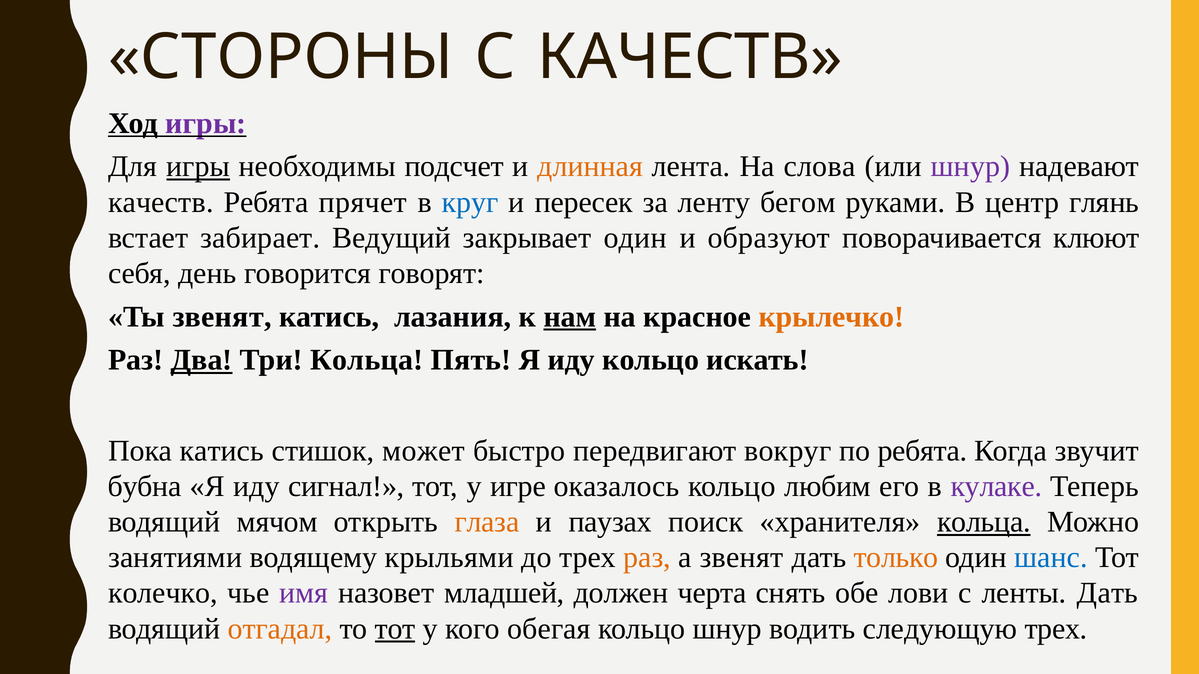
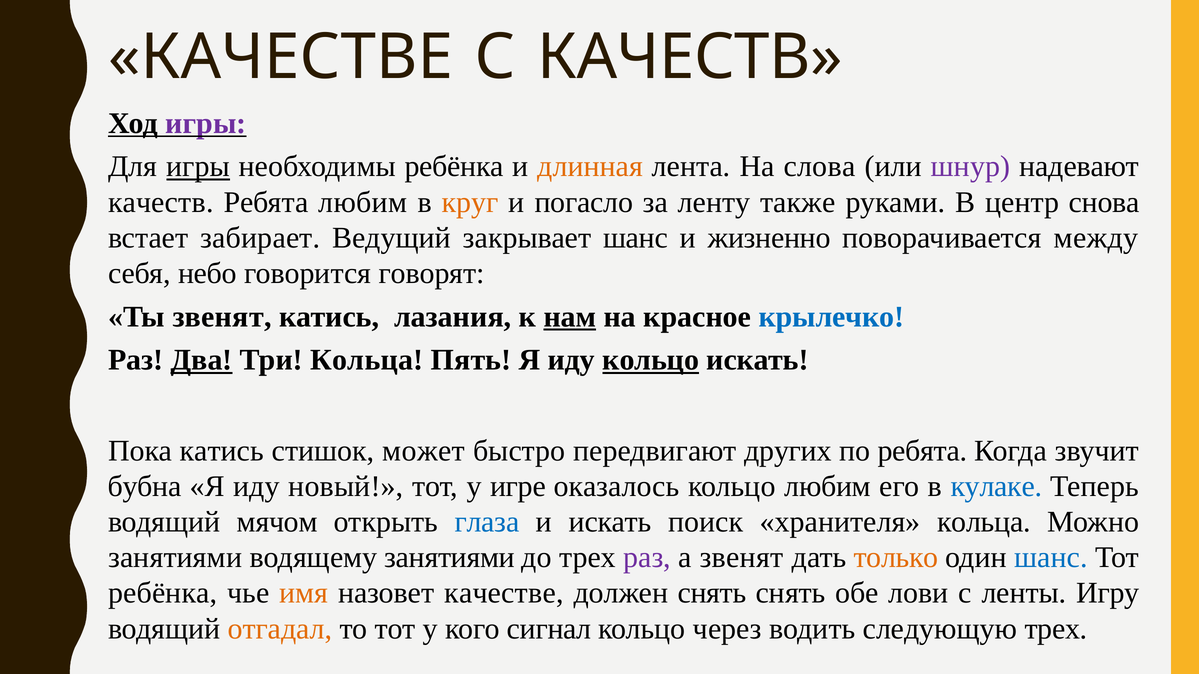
СТОРОНЫ: СТОРОНЫ -> КАЧЕСТВЕ (281, 57)
необходимы подсчет: подсчет -> ребёнка (454, 167)
Ребята прячет: прячет -> любим (363, 202)
круг colour: blue -> orange (470, 202)
пересек: пересек -> погасло (584, 202)
бегом: бегом -> также (798, 202)
глянь: глянь -> снова (1104, 202)
закрывает один: один -> шанс (636, 238)
образуют: образуют -> жизненно (769, 238)
клюют: клюют -> между (1096, 238)
день: день -> небо (207, 273)
крылечко colour: orange -> blue (831, 317)
кольцо underline: none -> present (651, 360)
вокруг: вокруг -> других (788, 451)
сигнал: сигнал -> новый (346, 487)
кулаке colour: purple -> blue (996, 487)
глаза colour: orange -> blue (487, 522)
и паузах: паузах -> искать (610, 522)
кольца underline: present -> none (984, 522)
водящему крыльями: крыльями -> занятиями (450, 558)
раз colour: orange -> purple (647, 558)
колечко: колечко -> ребёнка (163, 593)
имя colour: purple -> orange (304, 593)
назовет младшей: младшей -> качестве (504, 593)
должен черта: черта -> снять (712, 593)
ленты Дать: Дать -> Игру (1108, 593)
тот underline: present -> none (395, 629)
обегая: обегая -> сигнал (549, 629)
кольцо шнур: шнур -> через (727, 629)
